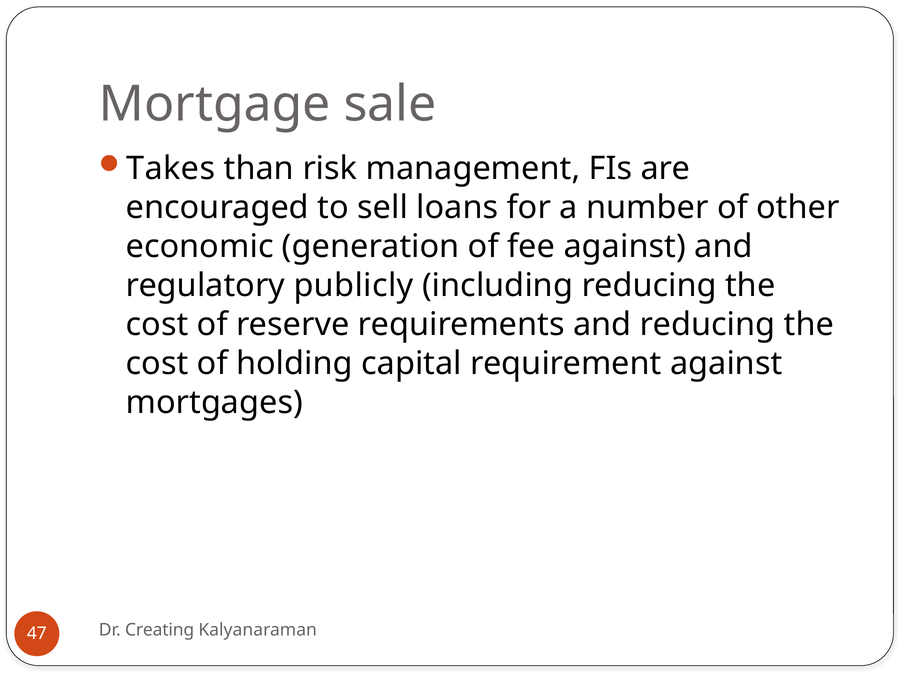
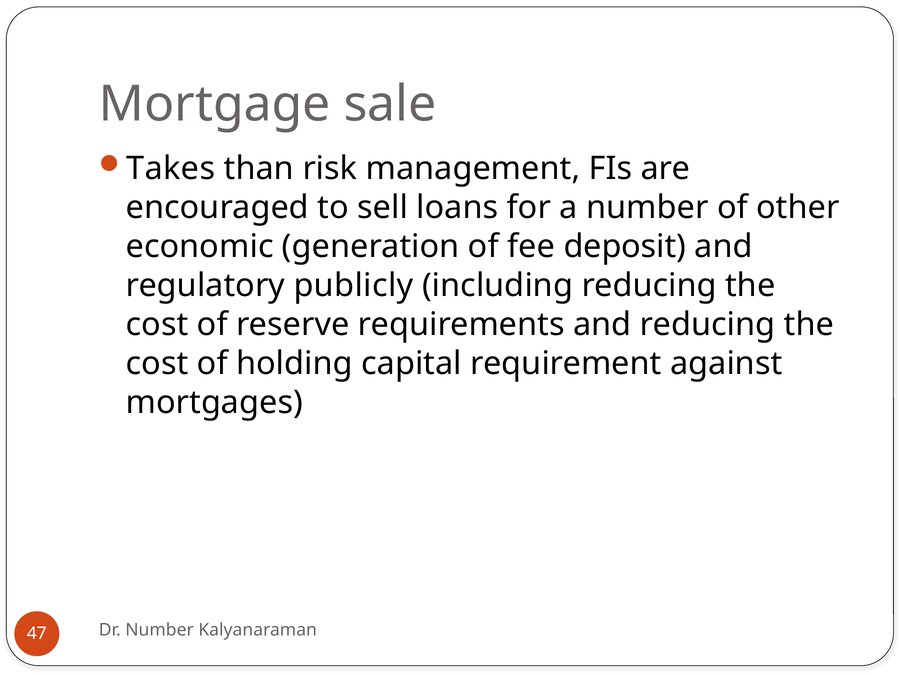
fee against: against -> deposit (625, 247)
Dr Creating: Creating -> Number (160, 630)
